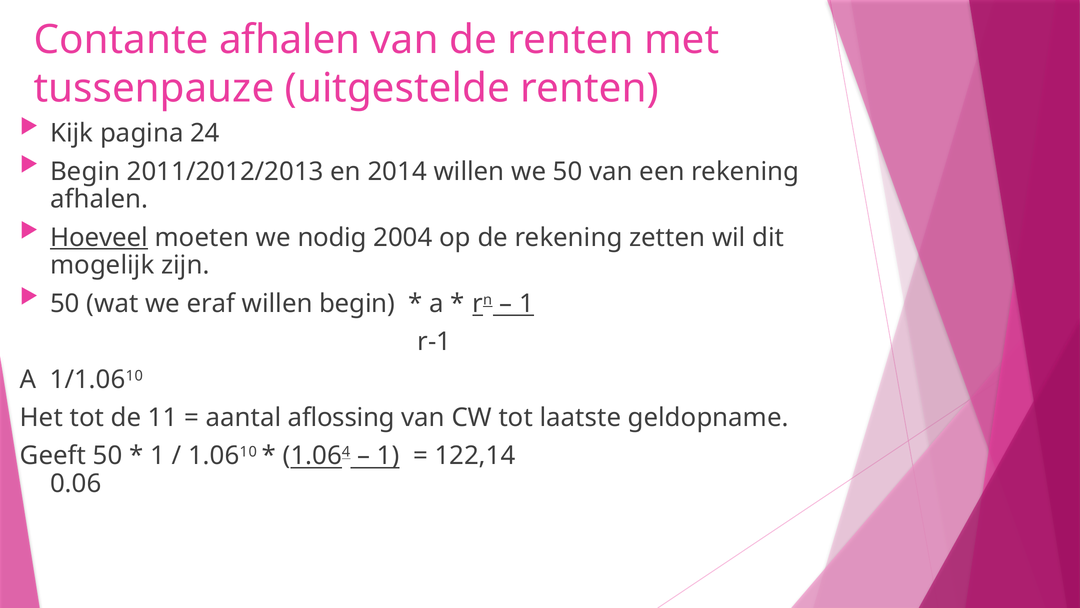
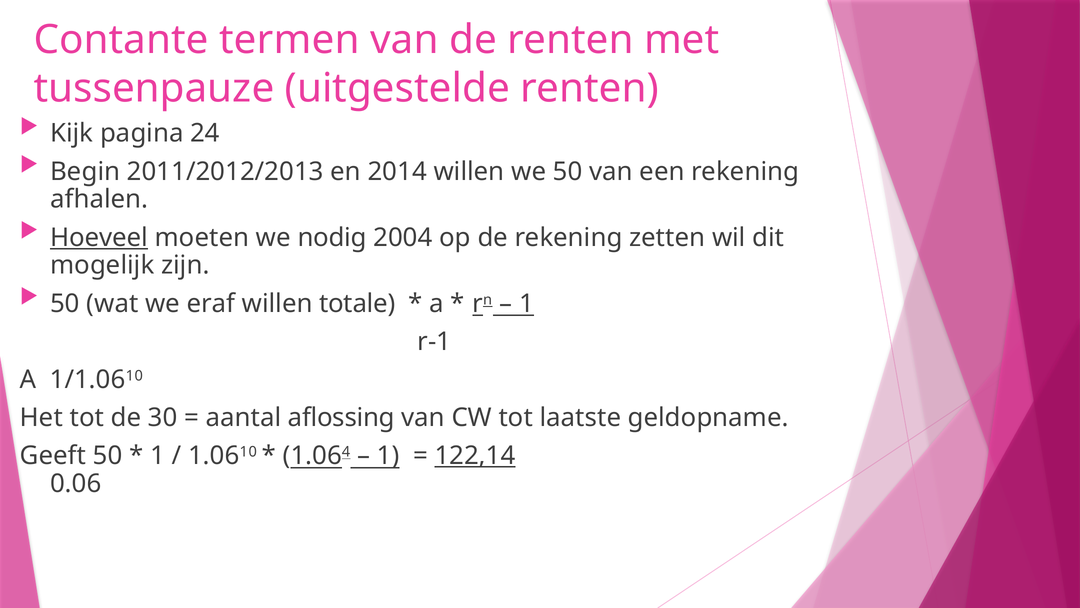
Contante afhalen: afhalen -> termen (289, 40)
willen begin: begin -> totale (357, 303)
11: 11 -> 30 (163, 417)
122,14 underline: none -> present (475, 455)
